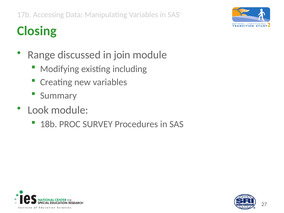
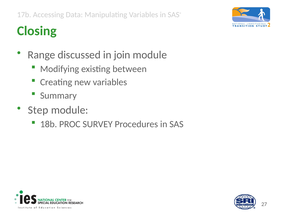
including: including -> between (130, 69)
Look: Look -> Step (38, 110)
